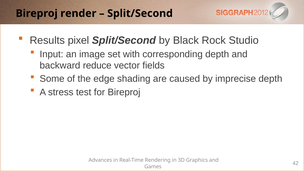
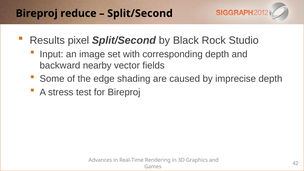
render: render -> reduce (78, 13)
reduce: reduce -> nearby (97, 66)
